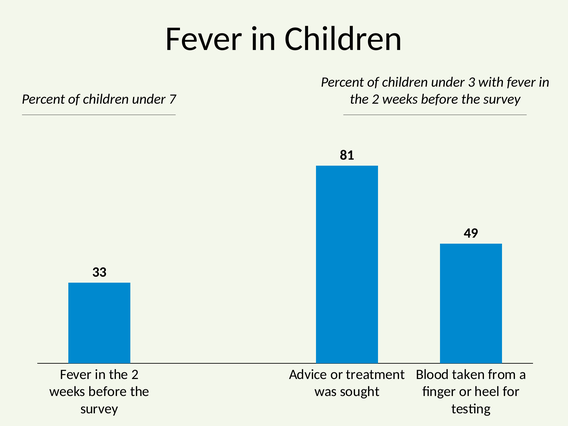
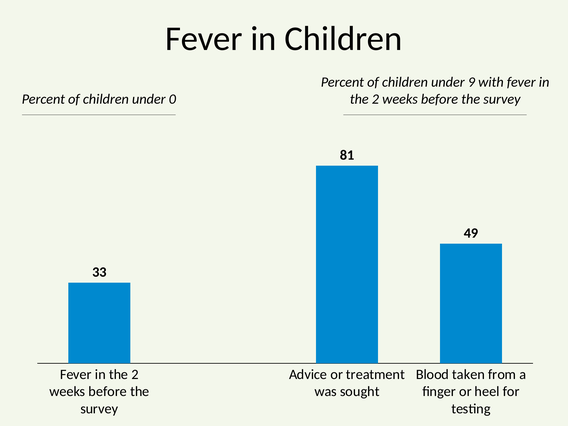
3: 3 -> 9 (471, 82)
7: 7 -> 0 (172, 99)
